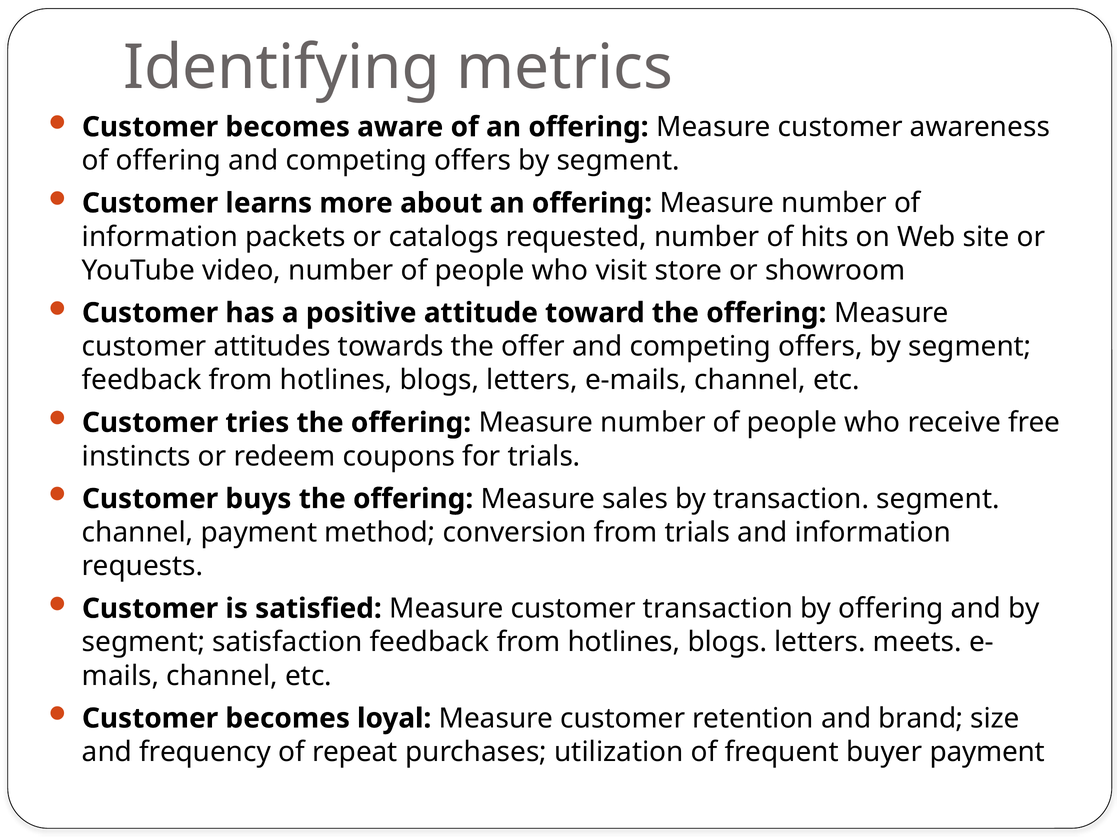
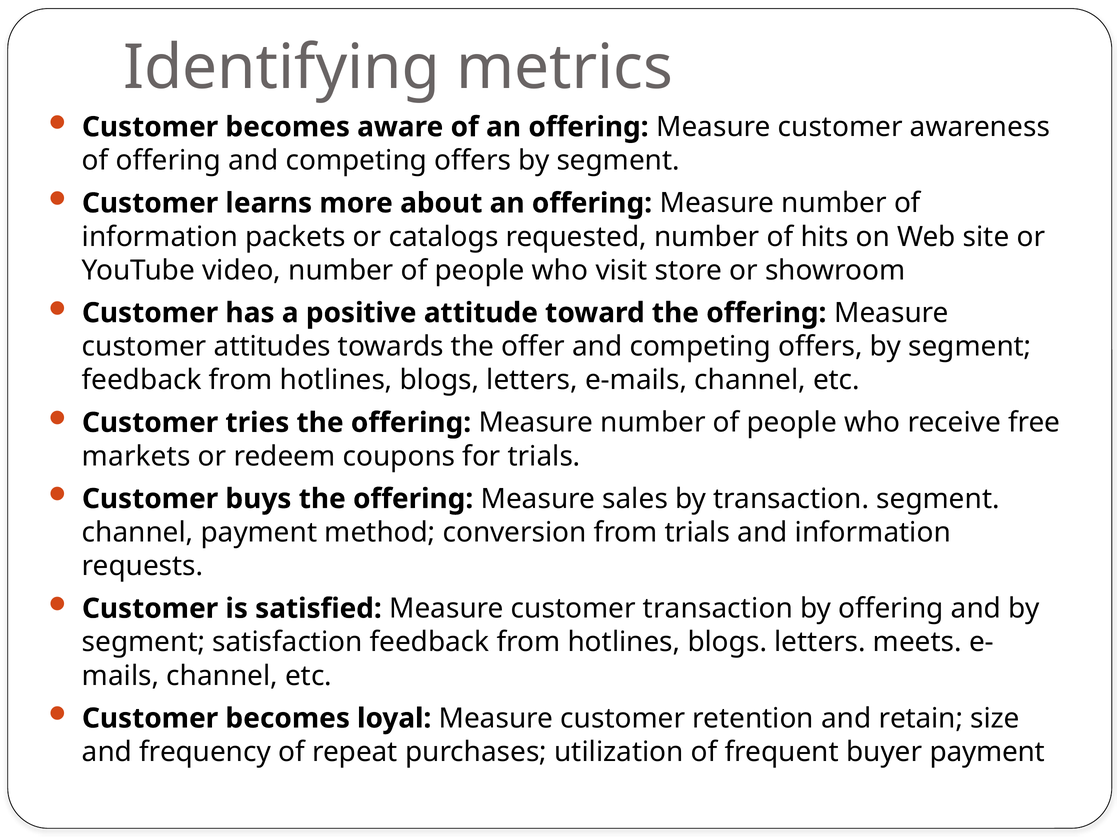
instincts: instincts -> markets (136, 456)
brand: brand -> retain (921, 718)
